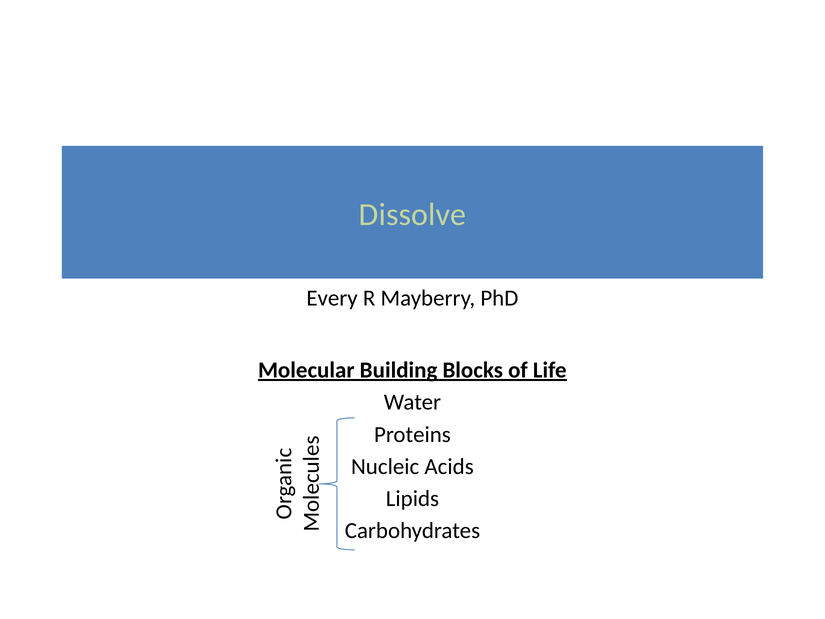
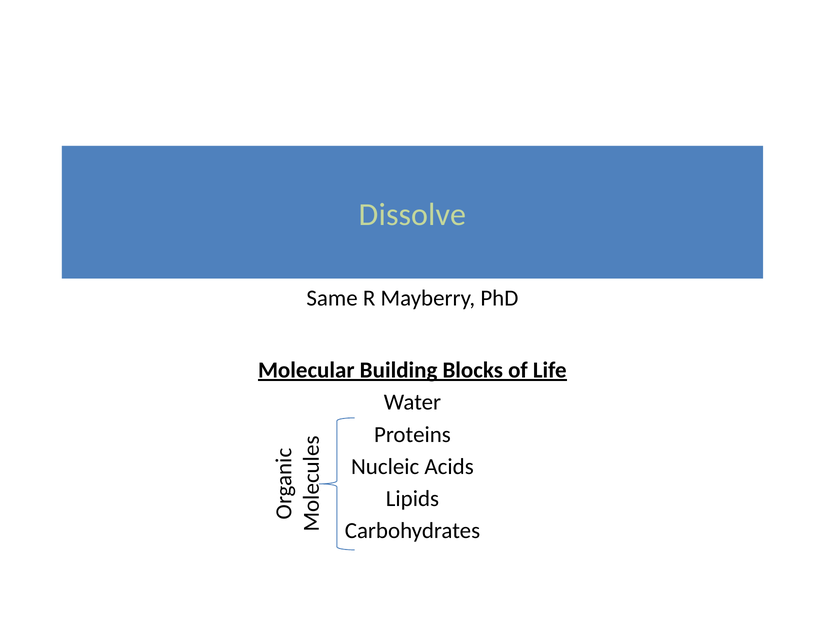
Every: Every -> Same (332, 298)
